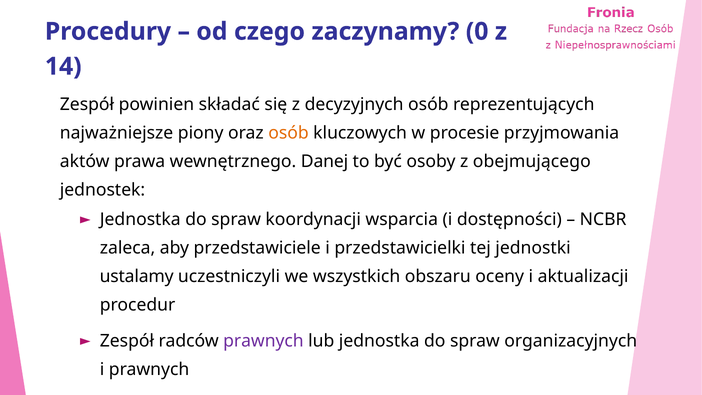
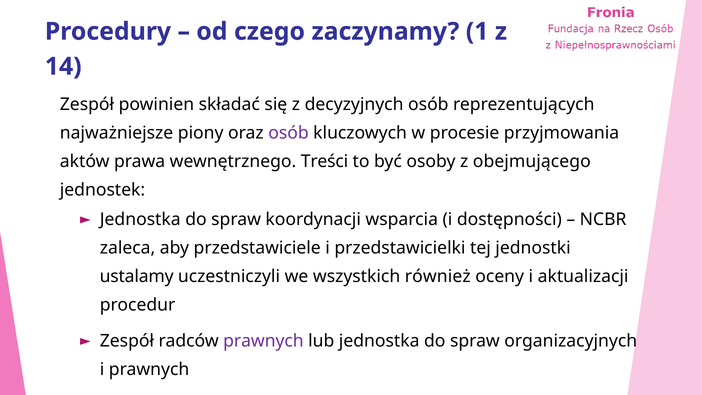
0: 0 -> 1 (477, 32)
osób colour: orange -> purple (288, 133)
Danej: Danej -> Treści (325, 161)
obszaru: obszaru -> również (438, 276)
